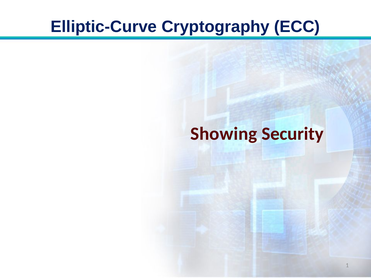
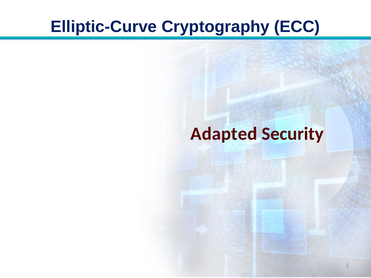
Showing: Showing -> Adapted (224, 134)
